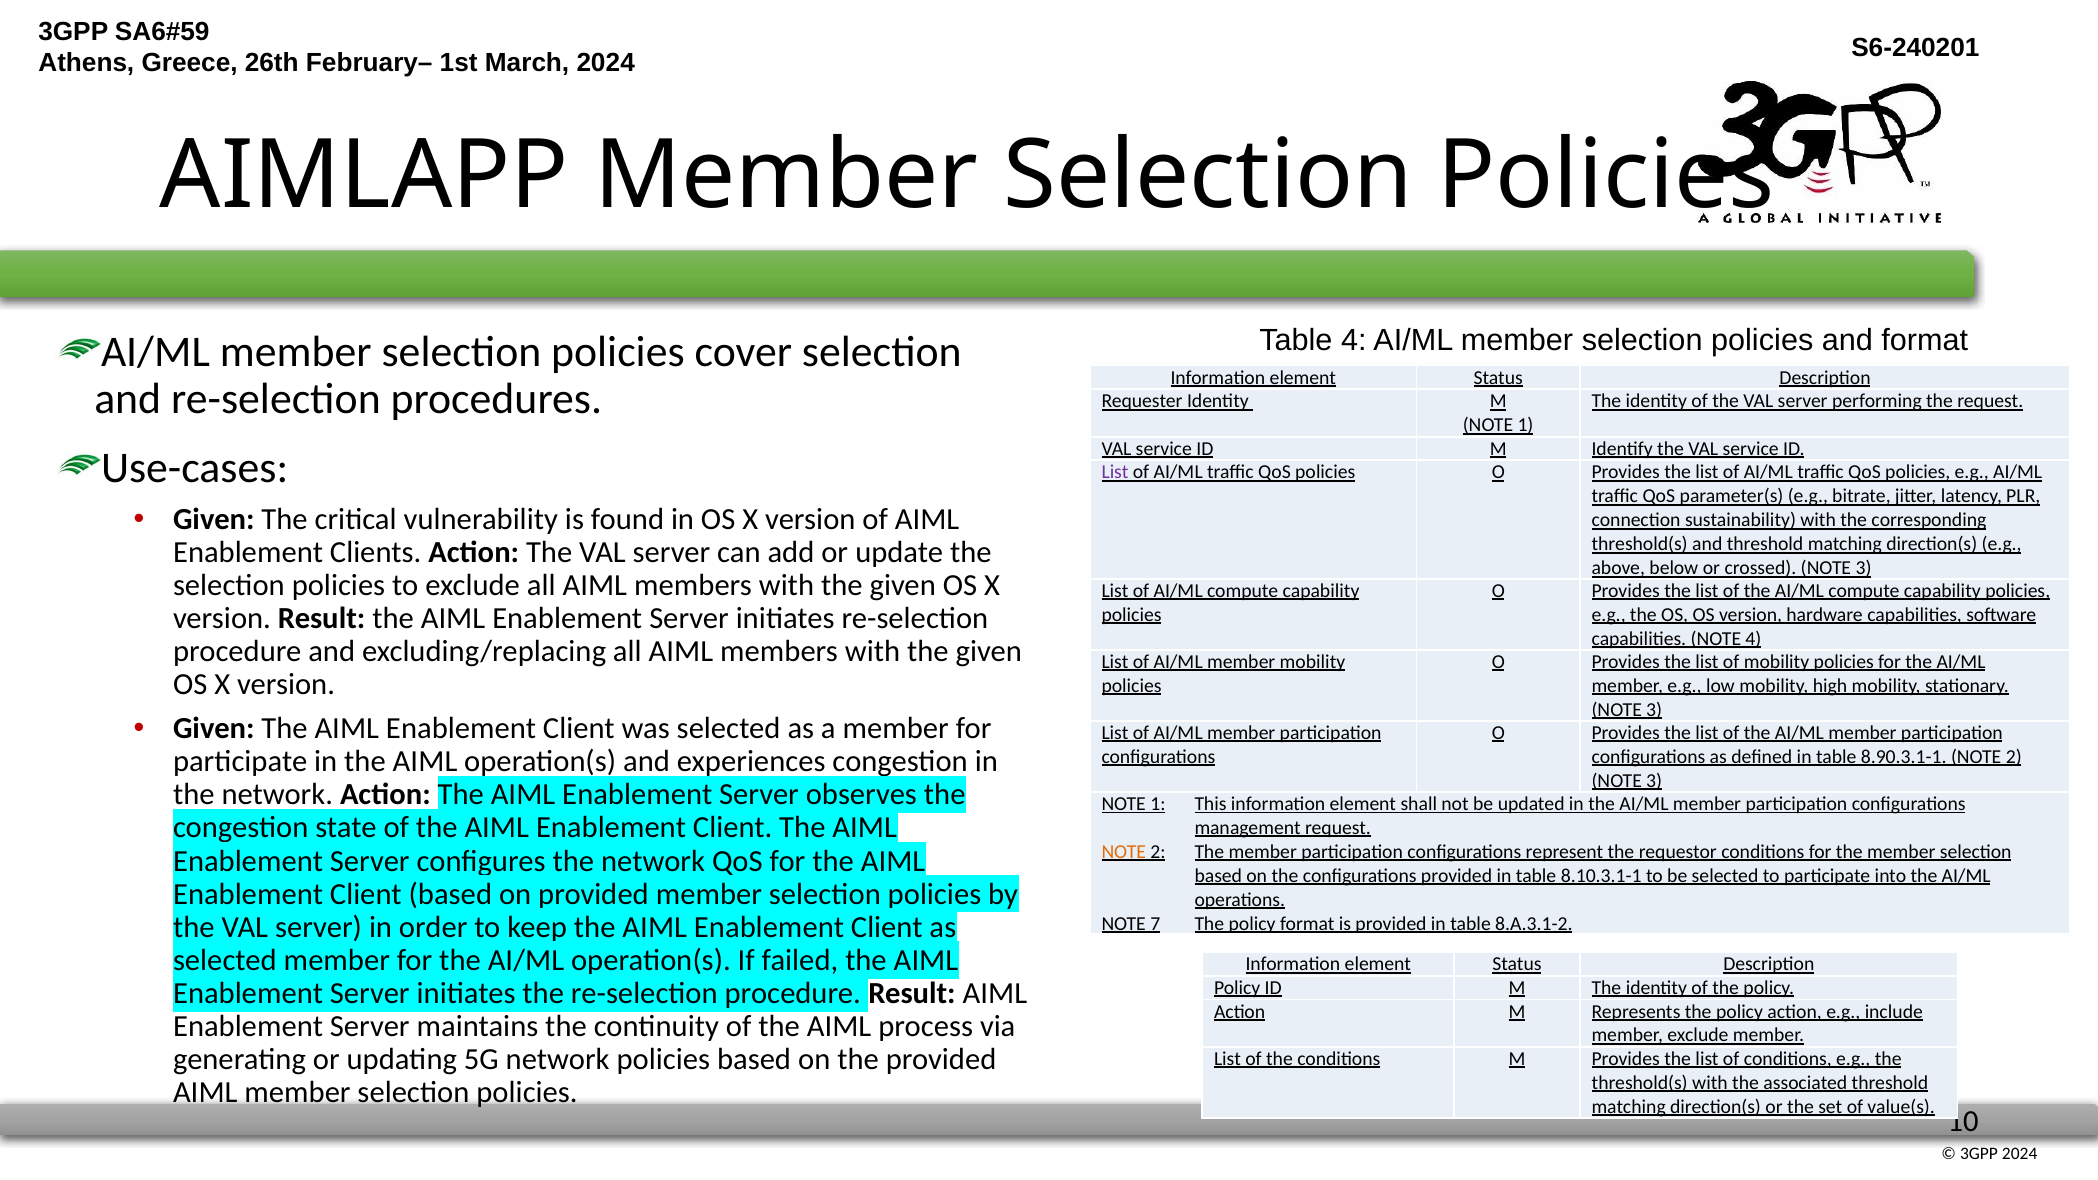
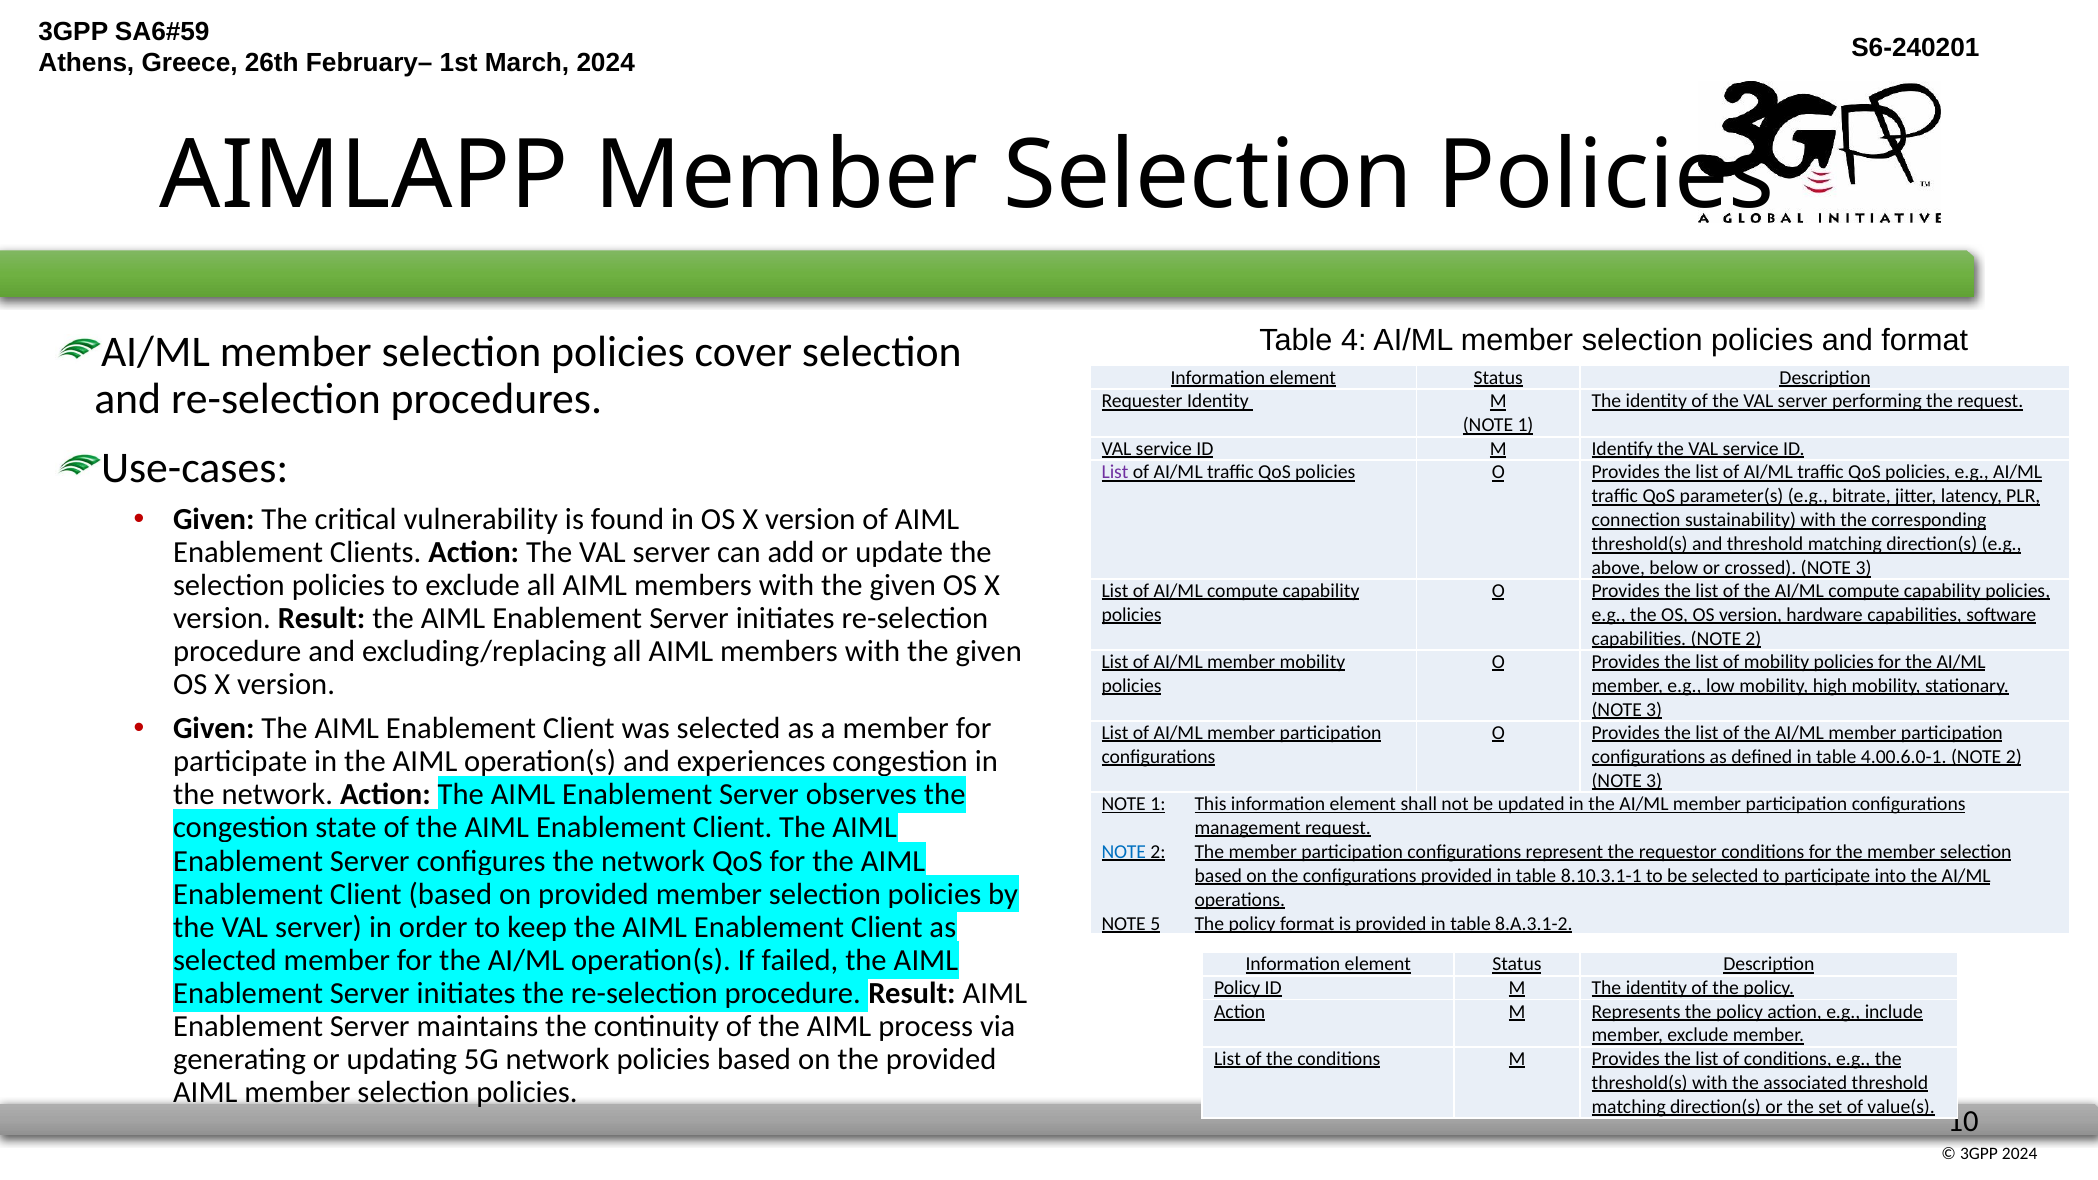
capabilities NOTE 4: 4 -> 2 (1753, 639)
8.90.3.1-1: 8.90.3.1-1 -> 4.00.6.0-1 (1904, 757)
NOTE colour: orange -> blue (1124, 852)
7: 7 -> 5 (1155, 924)
